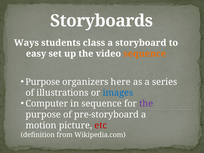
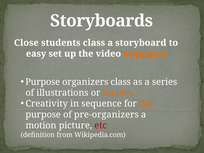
Ways: Ways -> Close (26, 43)
organizers here: here -> class (121, 82)
images colour: blue -> orange (118, 93)
Computer: Computer -> Creativity (47, 104)
the colour: purple -> orange (146, 104)
pre-storyboard: pre-storyboard -> pre-organizers (106, 115)
